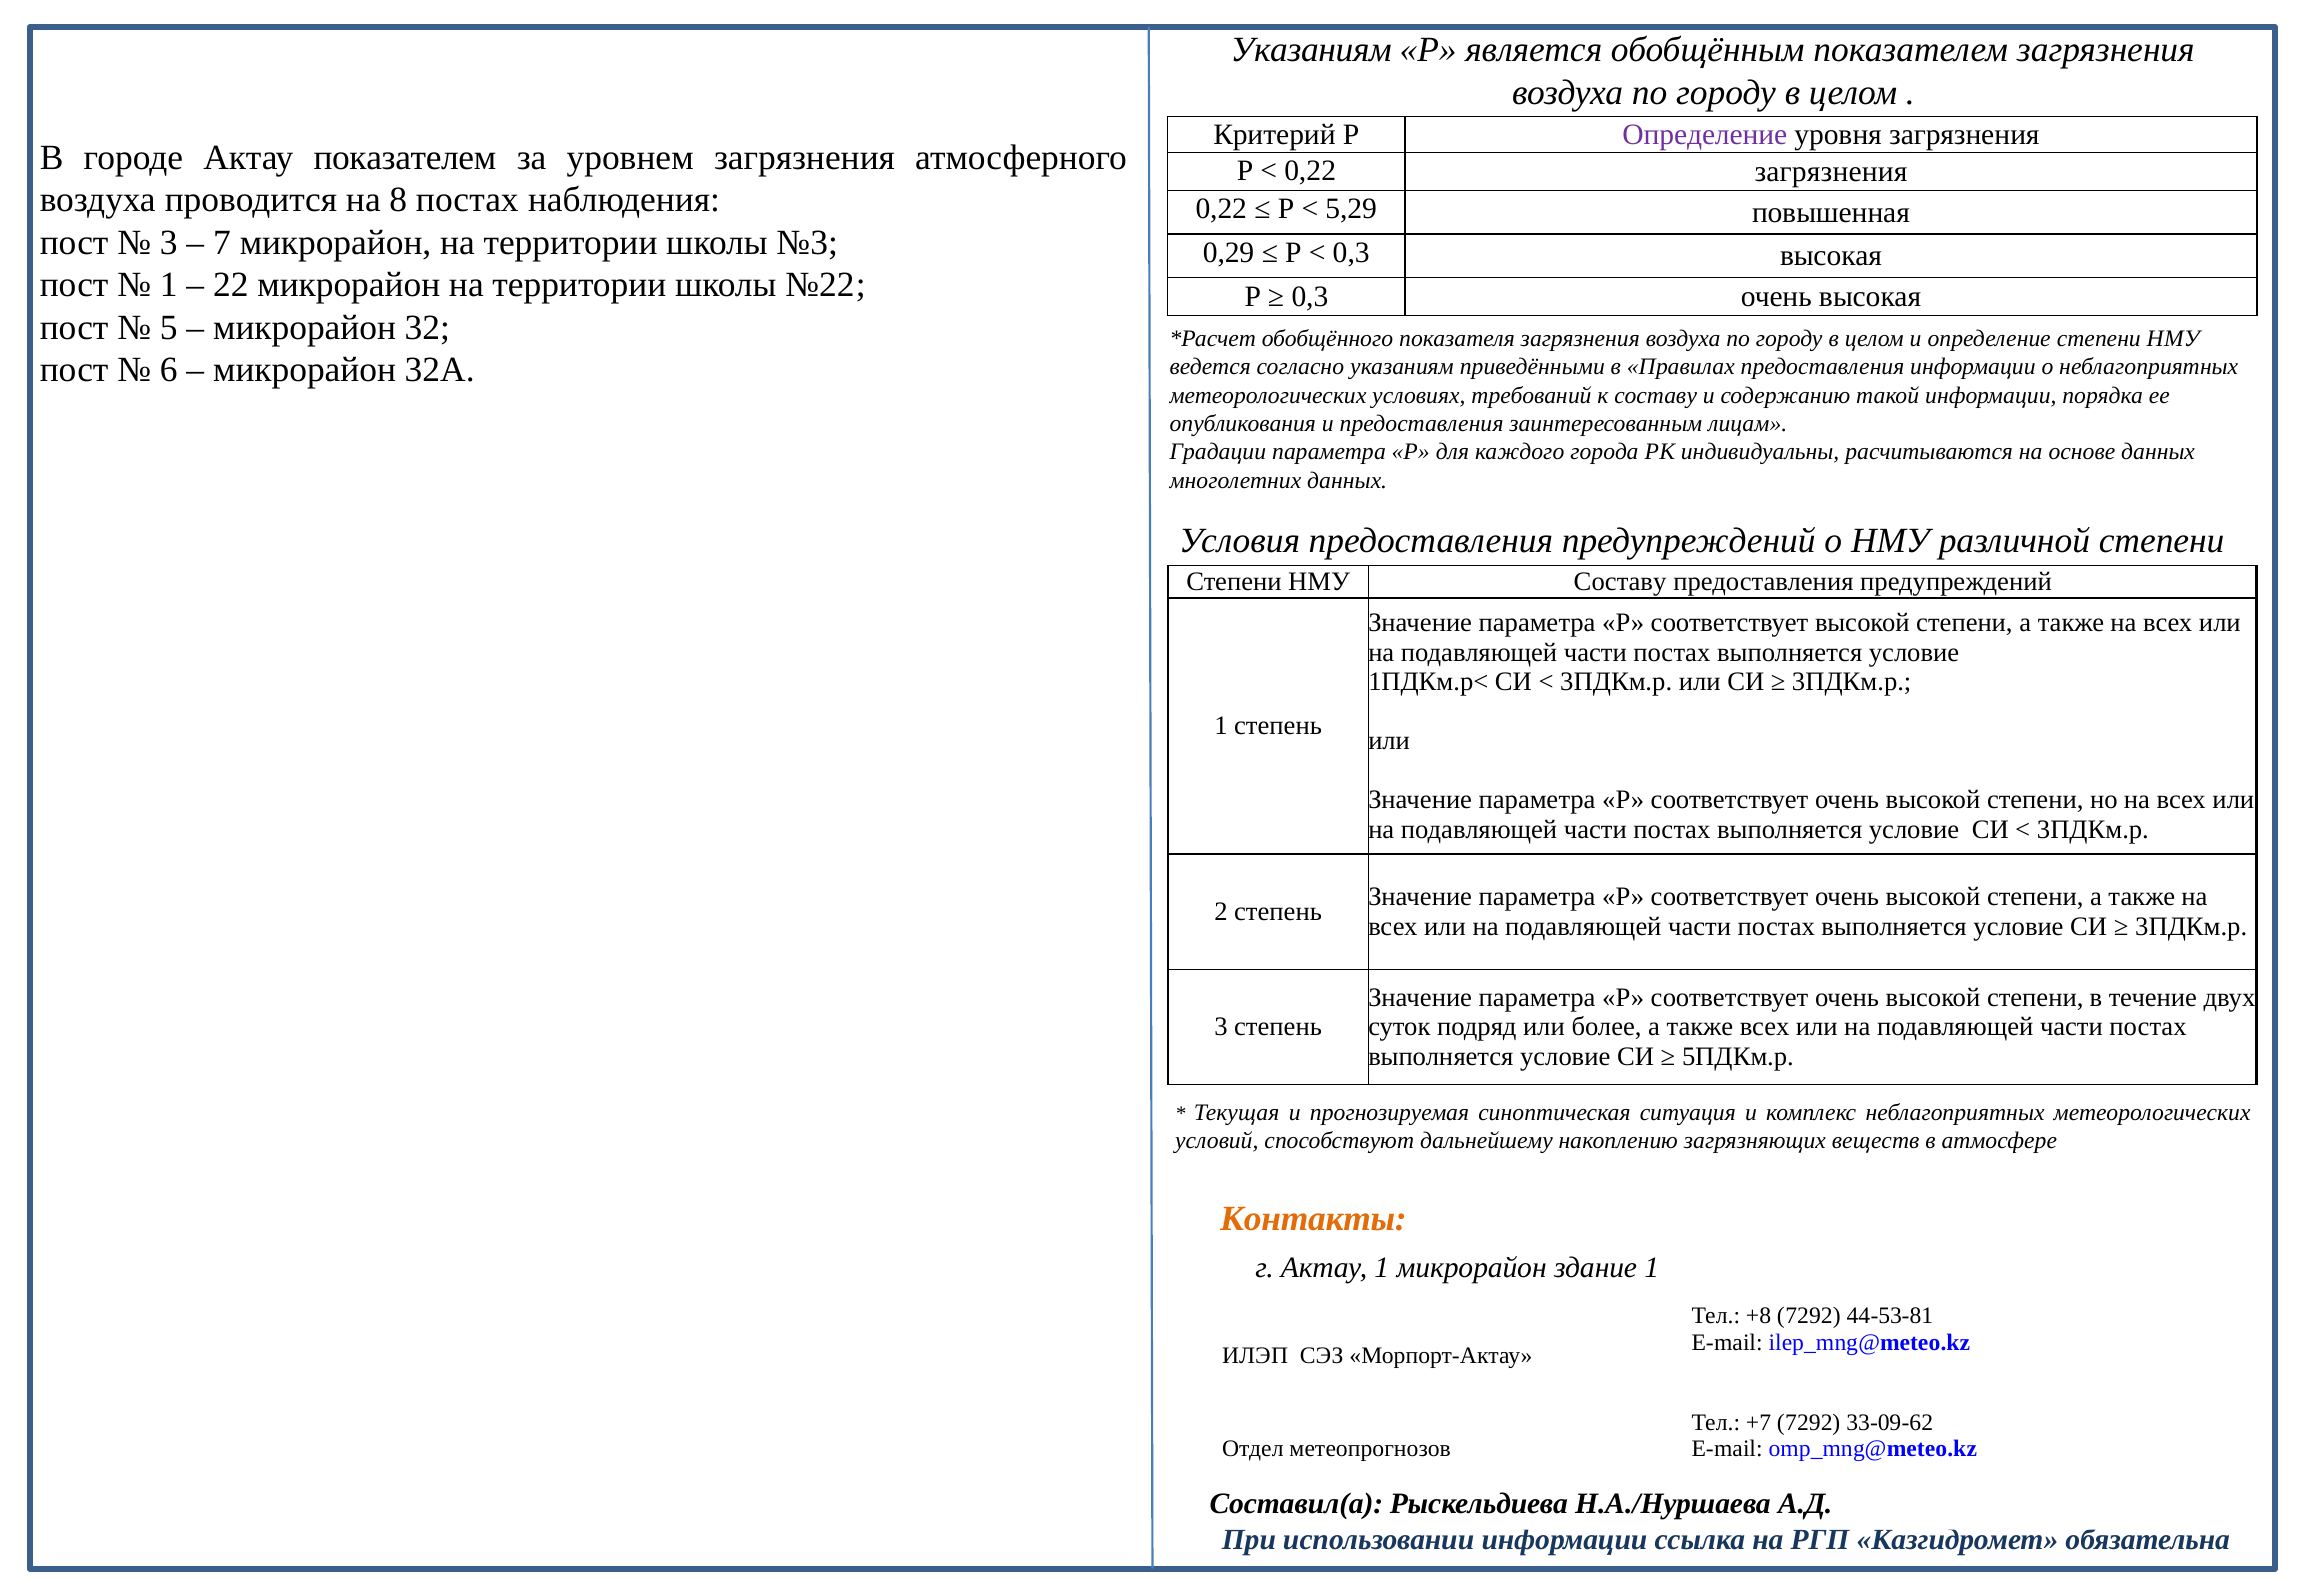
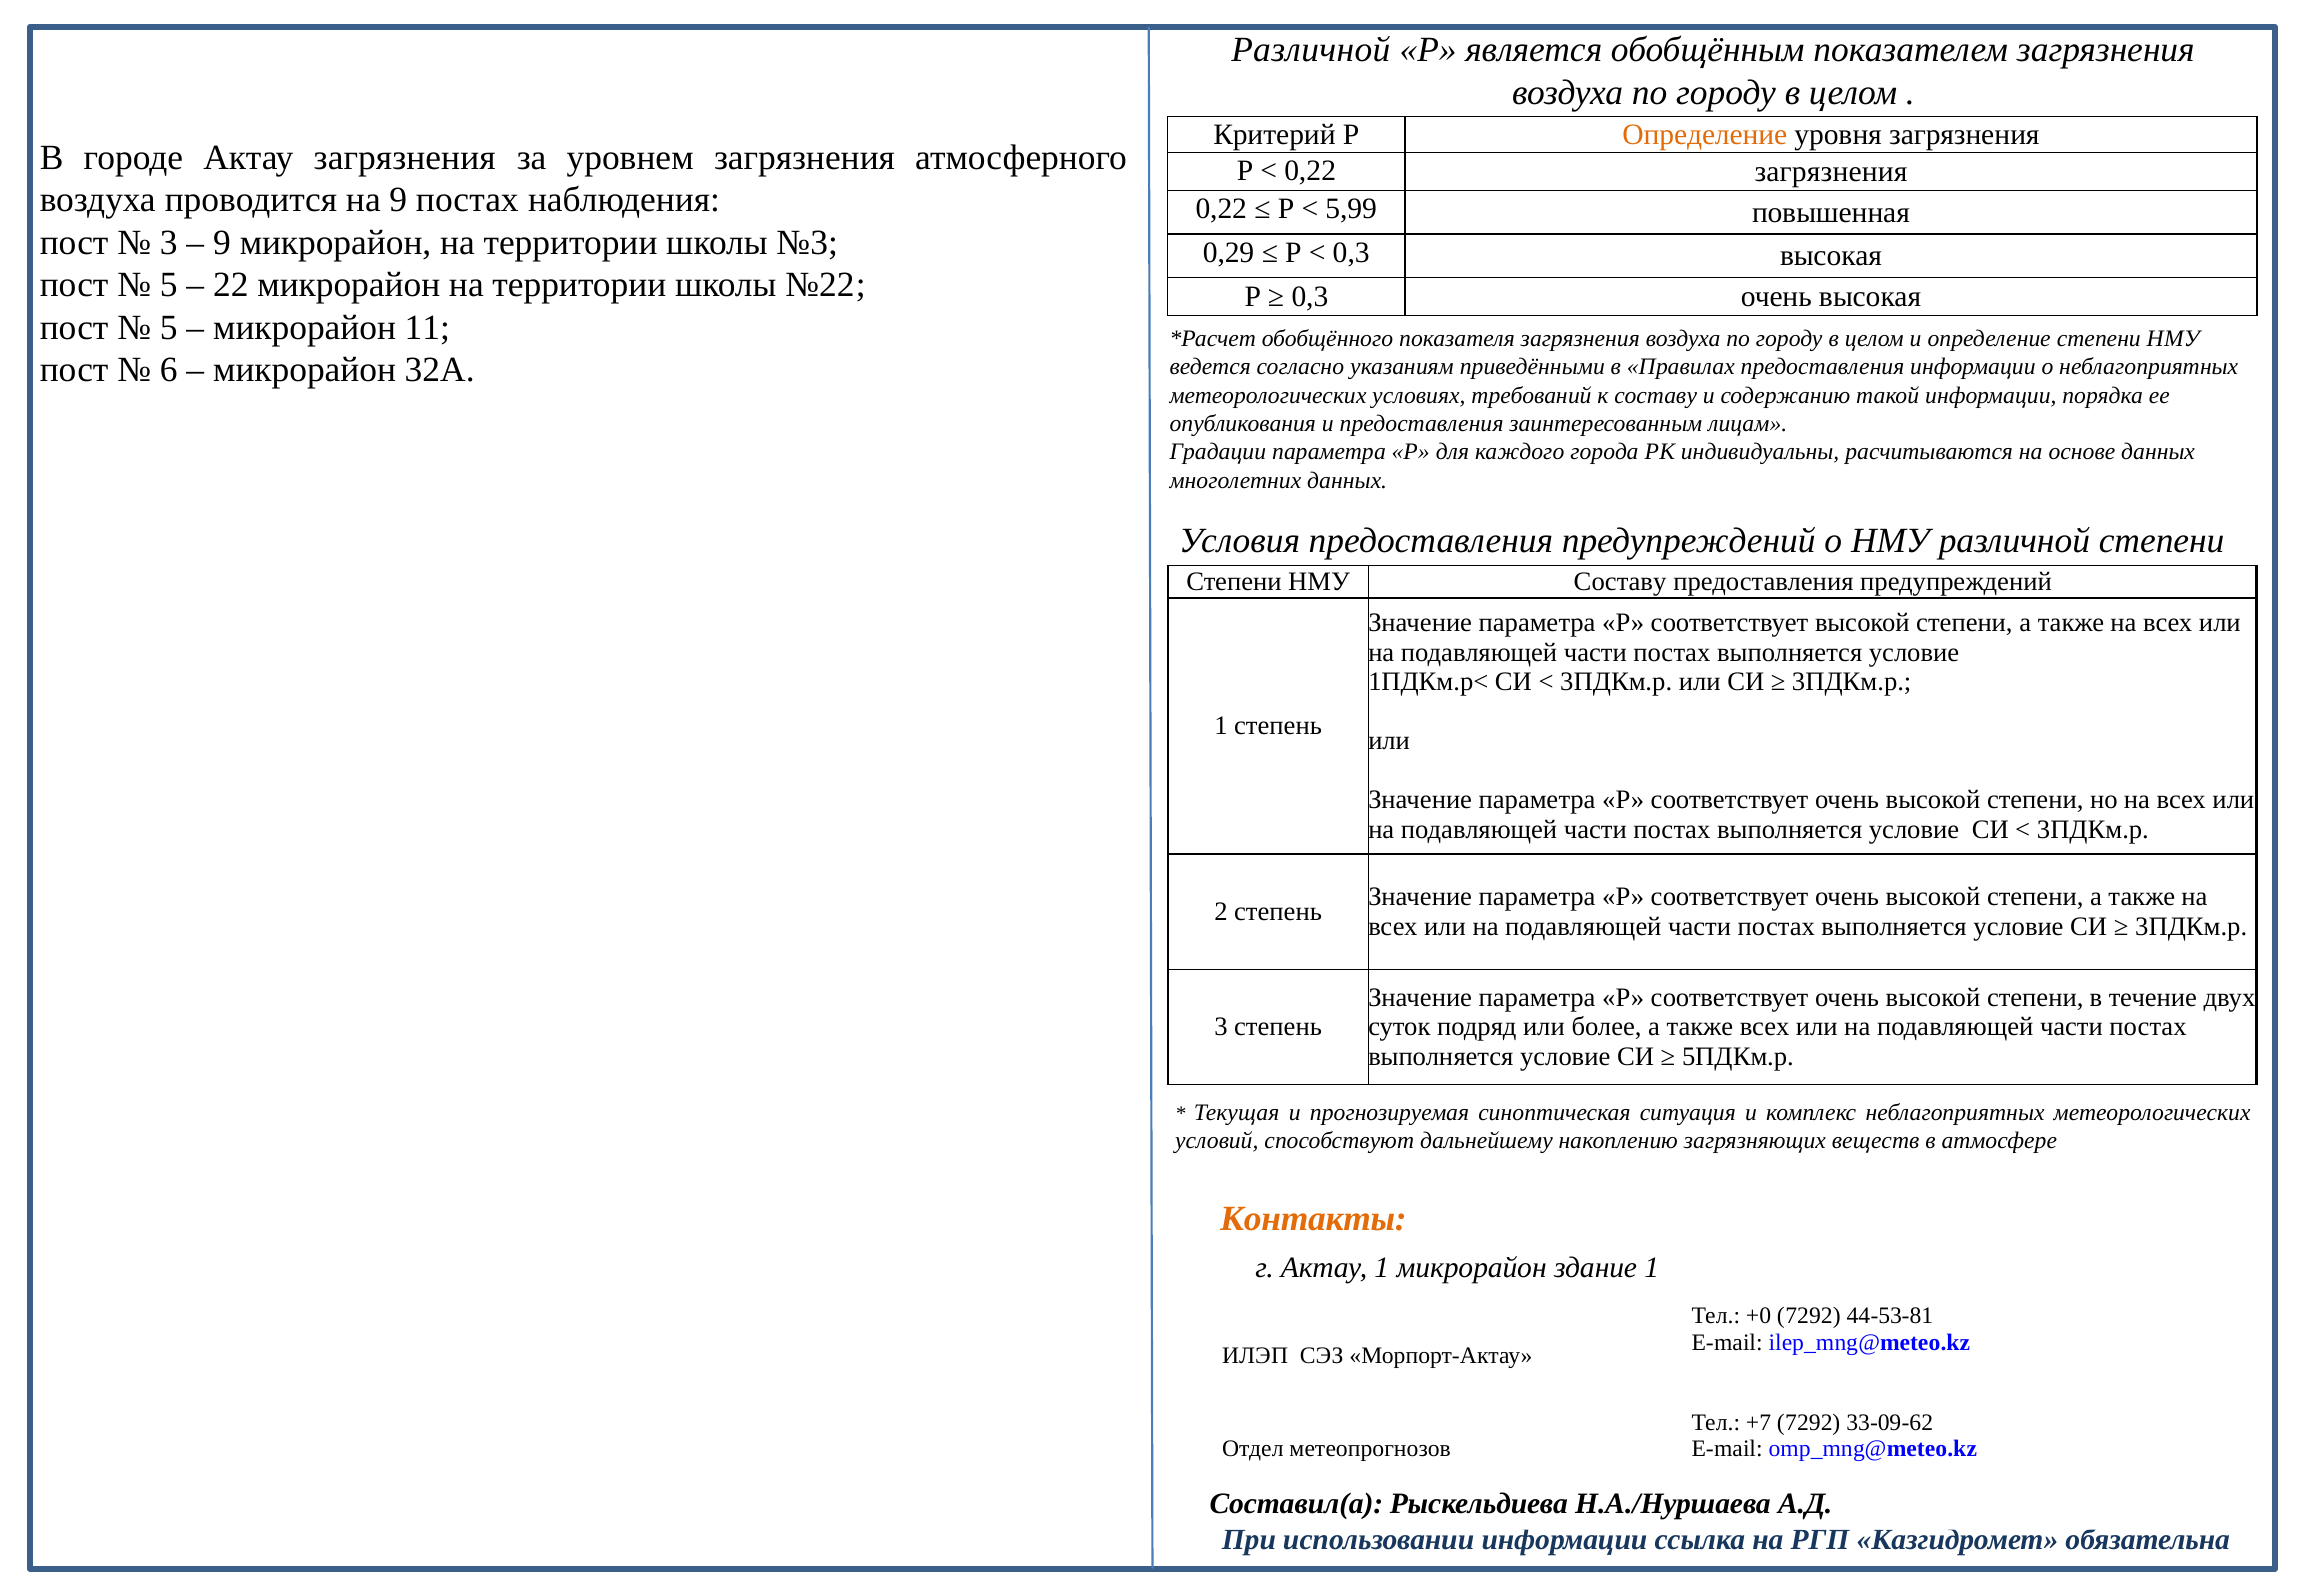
Указаниям: Указаниям -> Различной (1311, 50)
Определение colour: purple -> orange (1705, 135)
Актау показателем: показателем -> загрязнения (405, 157)
на 8: 8 -> 9 (398, 200)
5,29: 5,29 -> 5,99 (1351, 209)
7: 7 -> 9 (222, 242)
1: 1 -> 5 (169, 285)
32: 32 -> 11 (427, 328)
+8: +8 -> +0 (1758, 1316)
